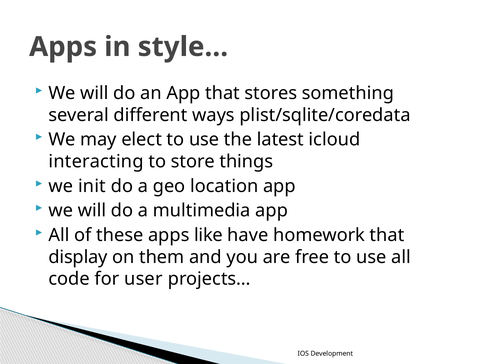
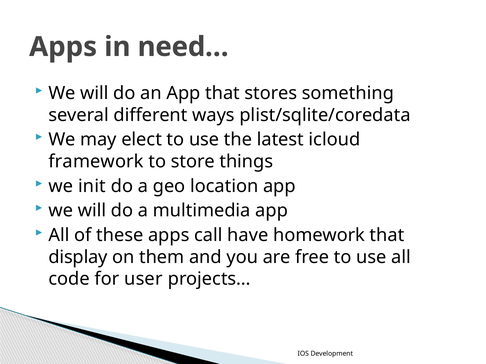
style…: style… -> need… (183, 47)
interacting: interacting -> framework (96, 162)
like: like -> call (208, 235)
